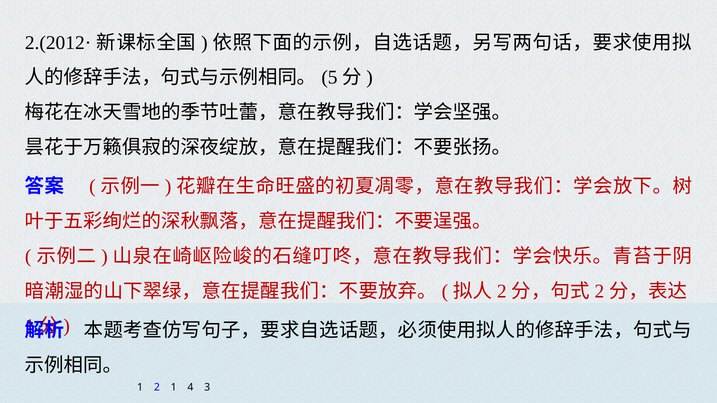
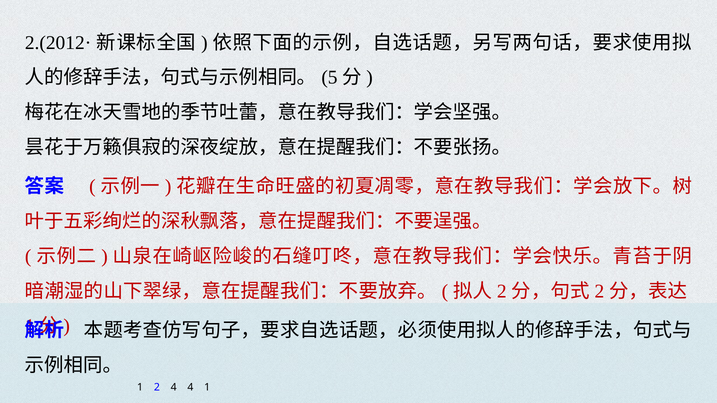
2 1: 1 -> 4 (174, 388)
4 3: 3 -> 1 (207, 388)
